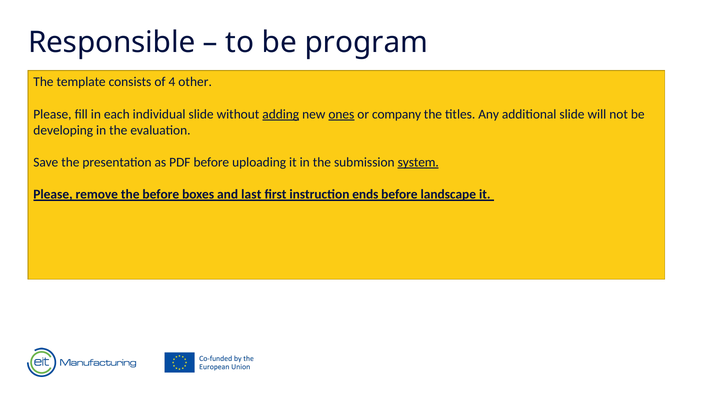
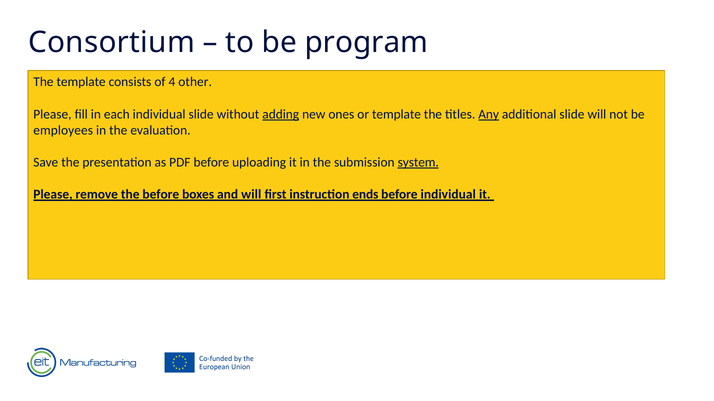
Responsible: Responsible -> Consortium (111, 42)
ones underline: present -> none (341, 114)
or company: company -> template (397, 114)
Any underline: none -> present (489, 114)
developing: developing -> employees (63, 130)
and last: last -> will (251, 195)
before landscape: landscape -> individual (448, 195)
